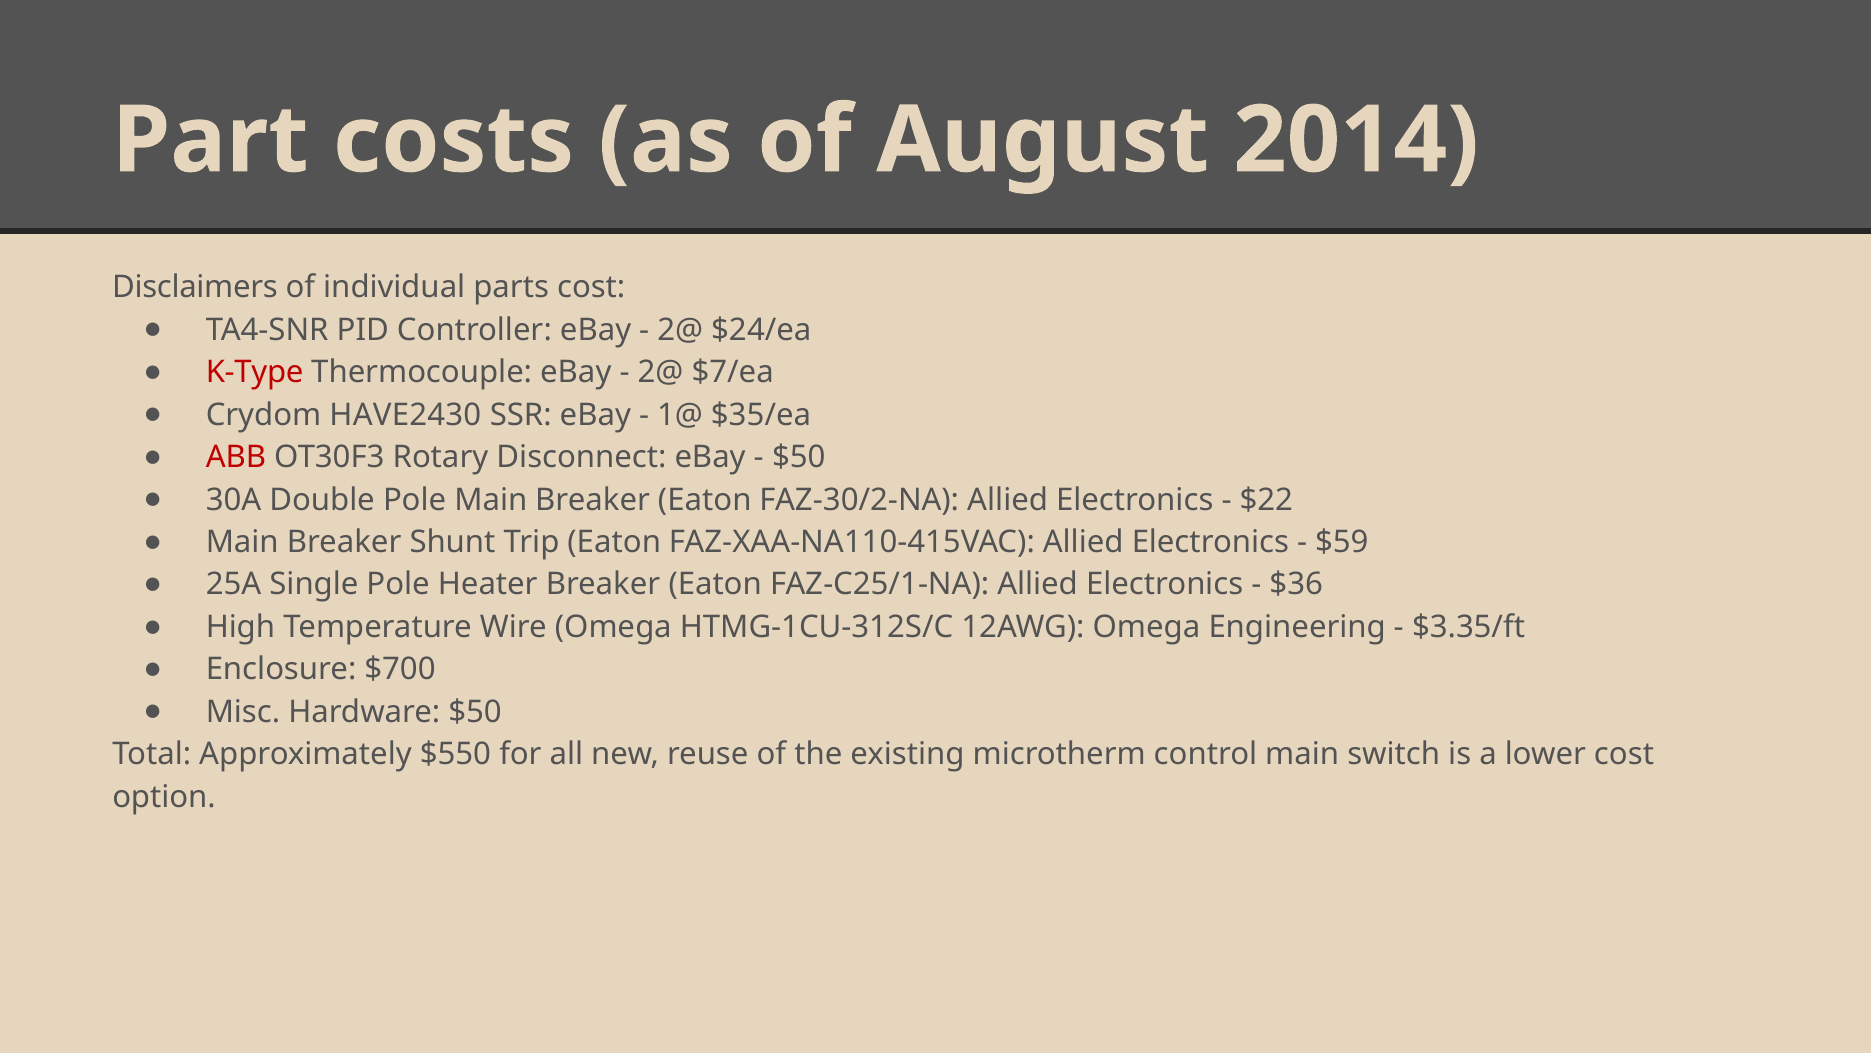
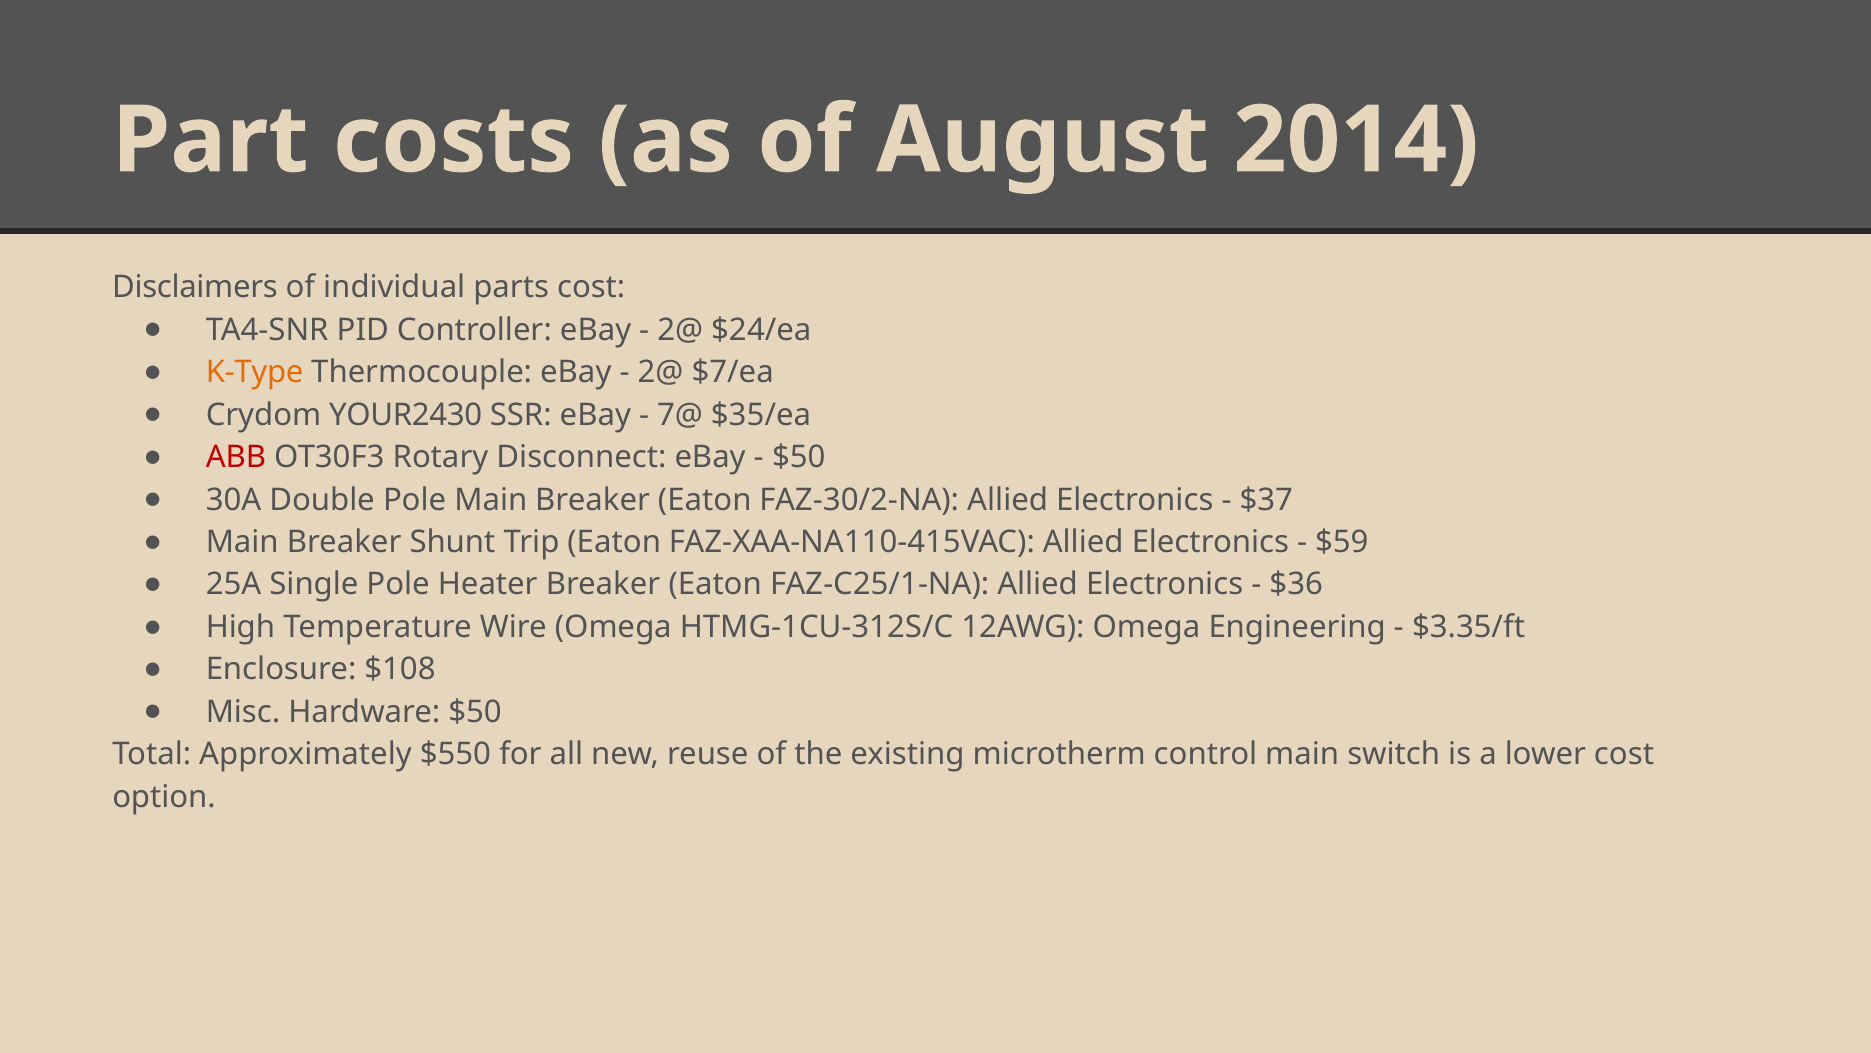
K-Type colour: red -> orange (255, 372)
HAVE2430: HAVE2430 -> YOUR2430 (406, 415)
1@: 1@ -> 7@ (680, 415)
$22: $22 -> $37 (1266, 500)
$700: $700 -> $108 (400, 669)
